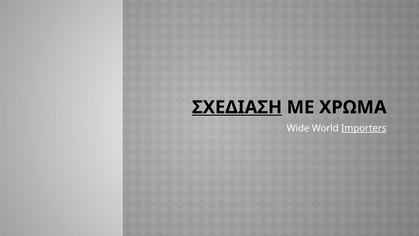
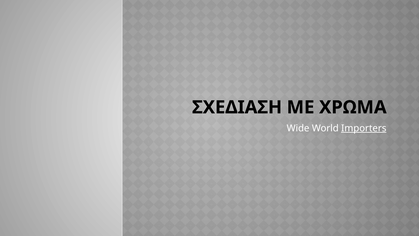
ΣΧΕΔΙΑΣΗ underline: present -> none (237, 107)
